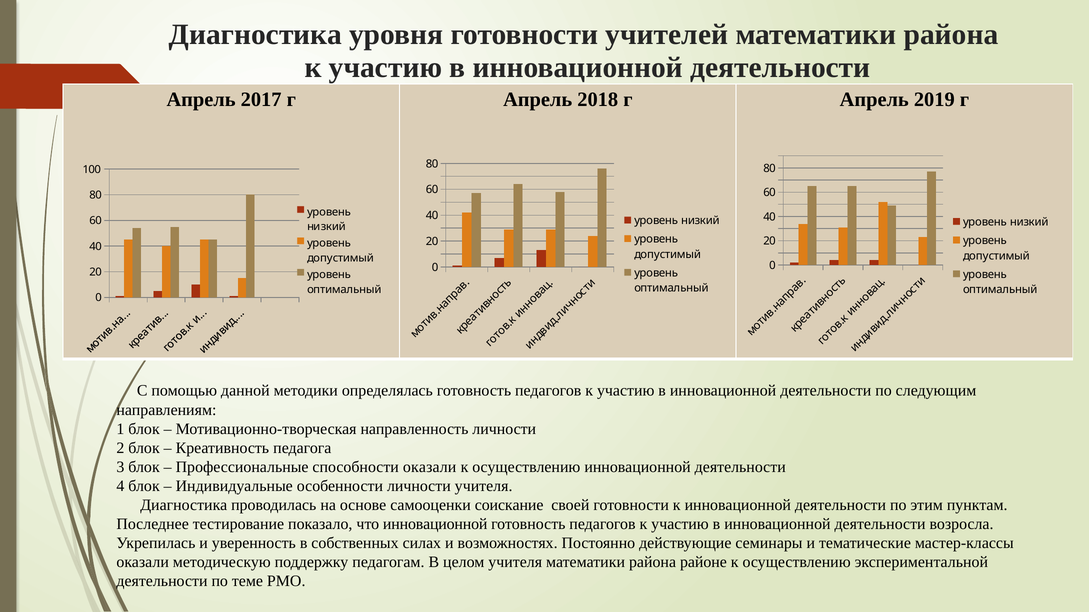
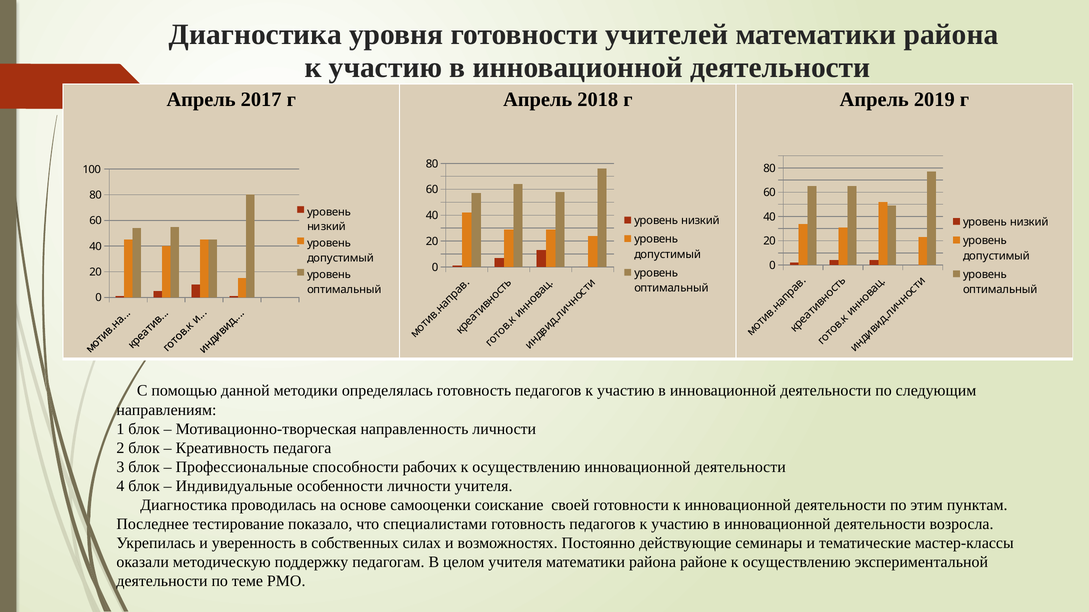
способности оказали: оказали -> рабочих (430, 467)
что инновационной: инновационной -> специалистами (435, 525)
